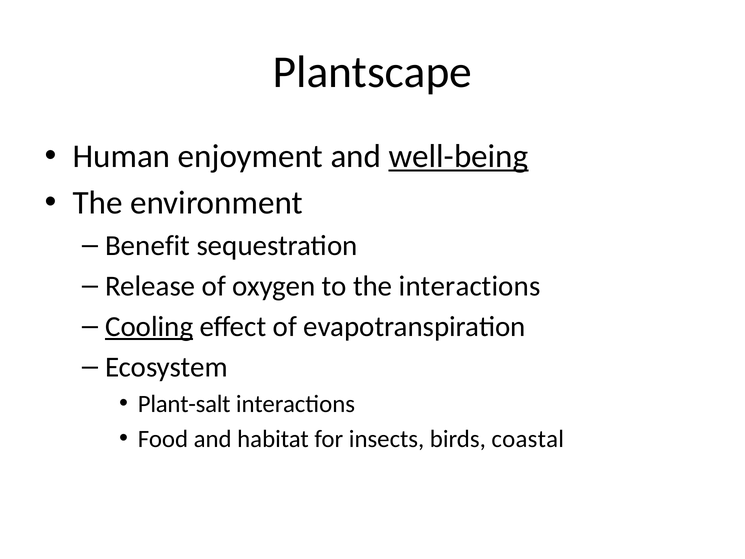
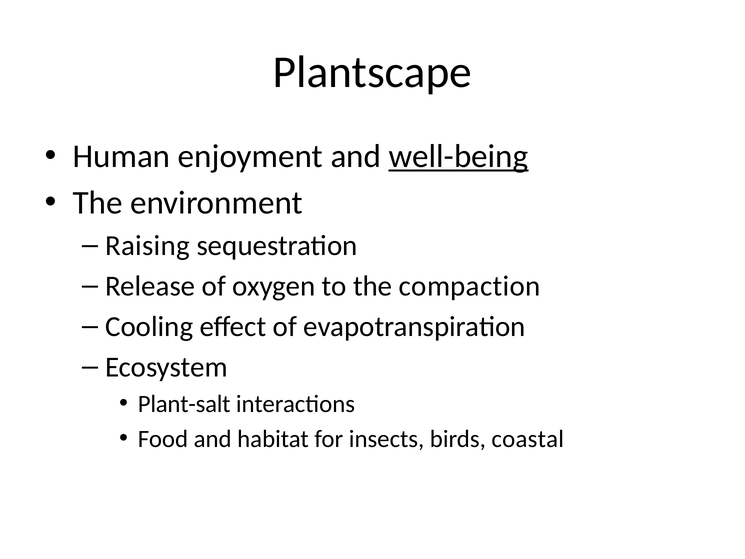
Benefit: Benefit -> Raising (148, 245)
the interactions: interactions -> compaction (470, 286)
Cooling underline: present -> none (149, 326)
